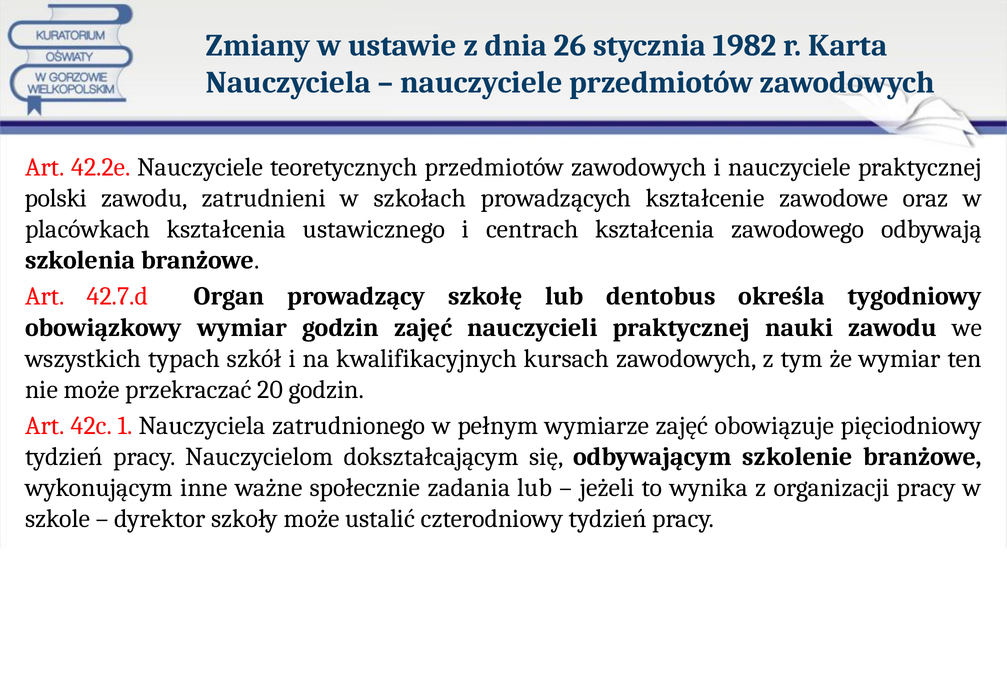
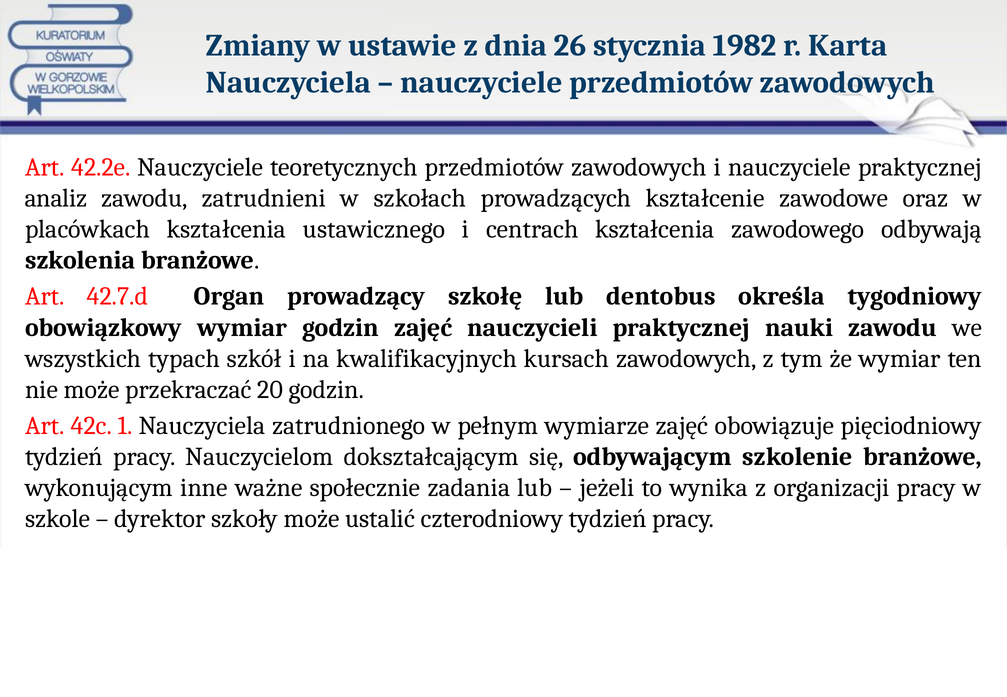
polski: polski -> analiz (56, 198)
